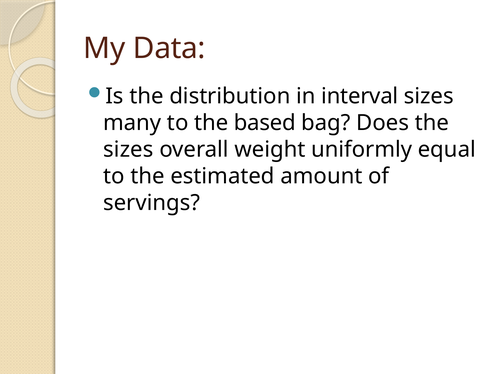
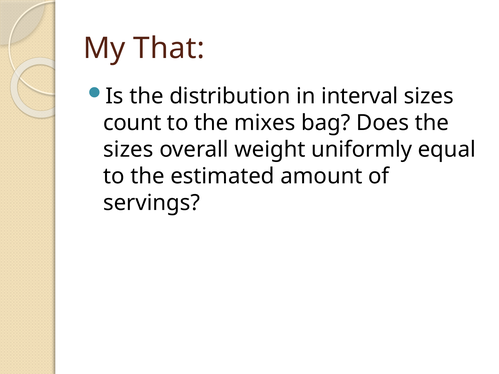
Data: Data -> That (169, 48)
many: many -> count (132, 123)
based: based -> mixes (265, 123)
